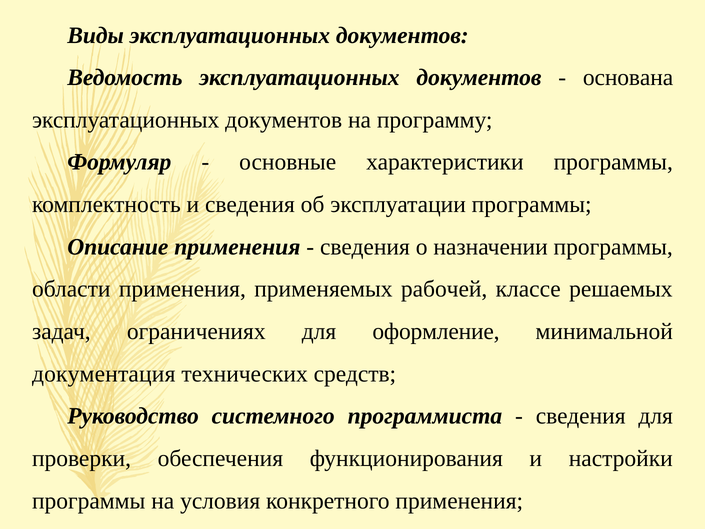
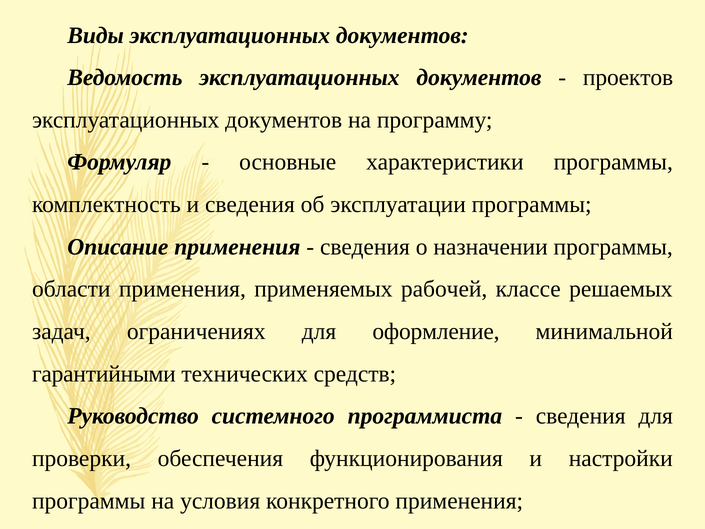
основана: основана -> проектов (628, 78)
документация: документация -> гарантийными (104, 374)
